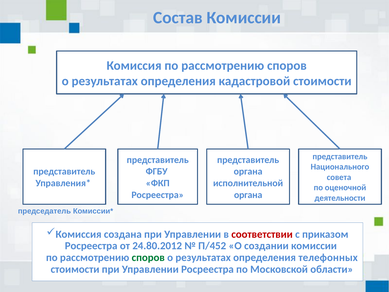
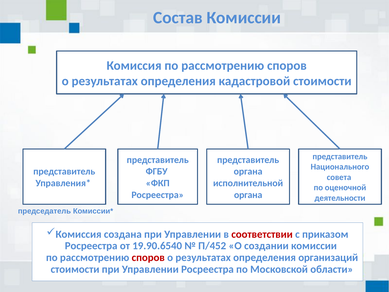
24.80.2012: 24.80.2012 -> 19.90.6540 (157, 246)
споров colour: green -> red (148, 257)
телефонных: телефонных -> организаций (328, 257)
